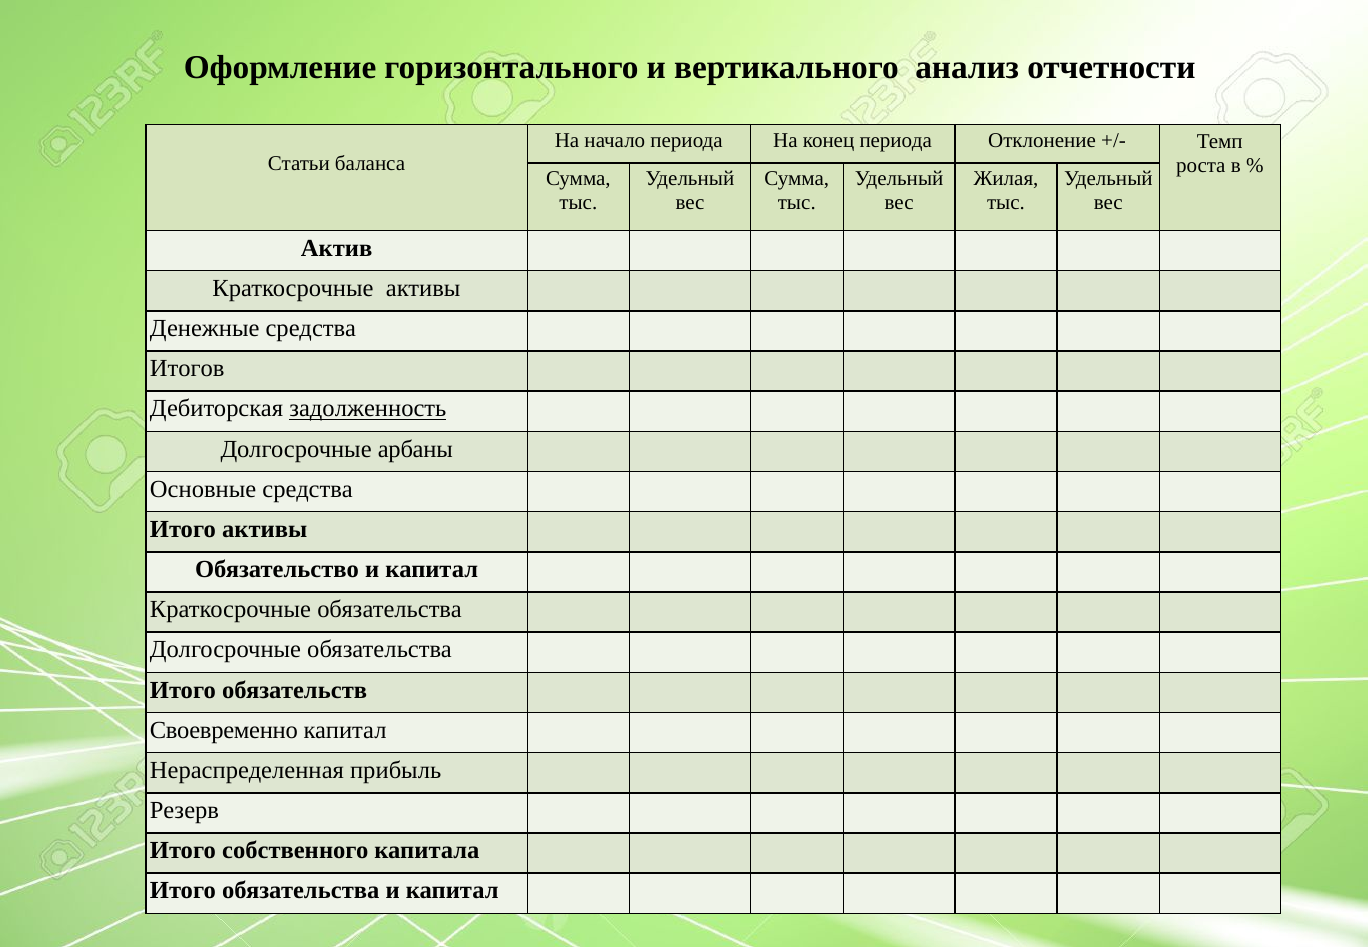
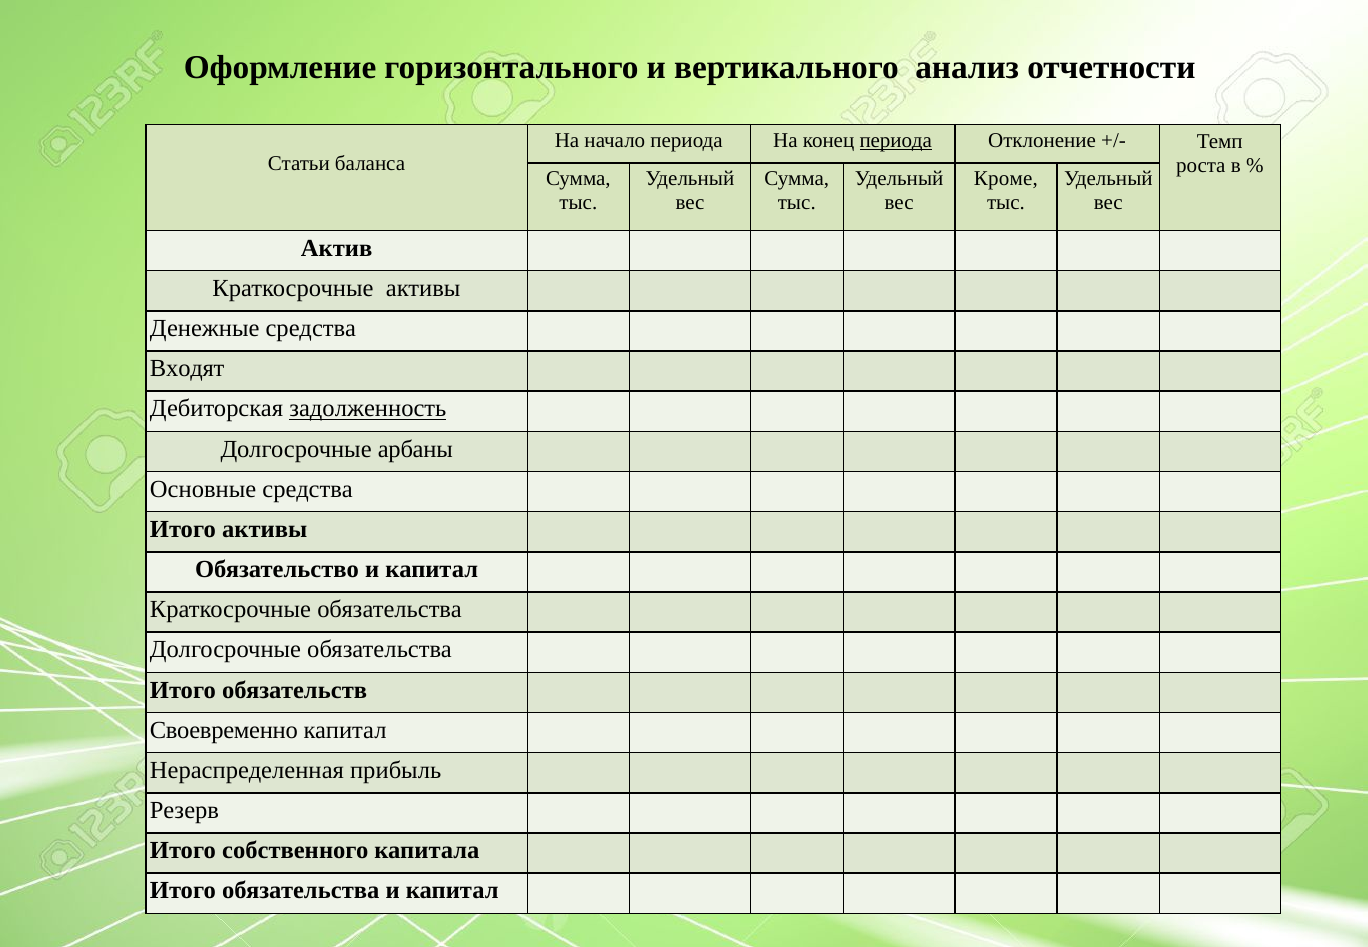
периода underline: none -> present (896, 141)
Жилая: Жилая -> Кроме (1006, 179)
Итогов: Итогов -> Входят (187, 369)
